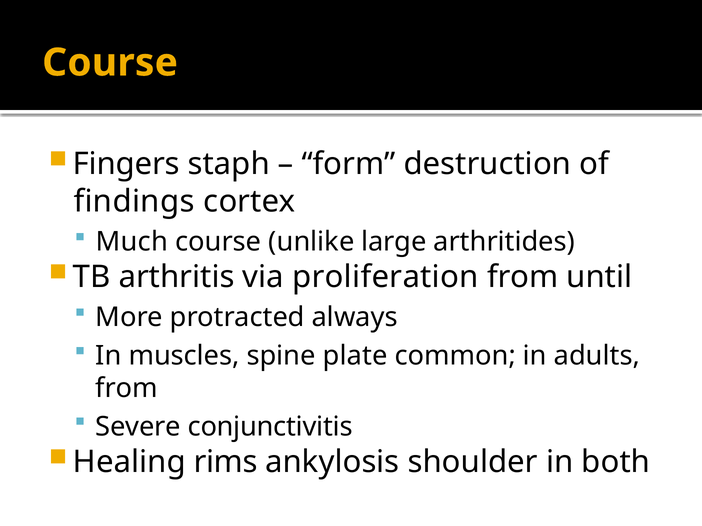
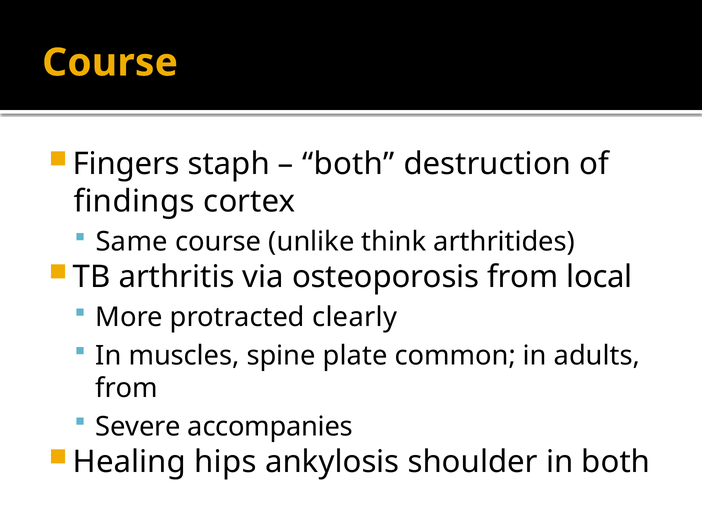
form: form -> both (348, 164)
Much: Much -> Same (132, 242)
large: large -> think (394, 242)
proliferation: proliferation -> osteoporosis (386, 277)
until: until -> local (599, 277)
always: always -> clearly (355, 318)
conjunctivitis: conjunctivitis -> accompanies (270, 427)
rims: rims -> hips (225, 462)
